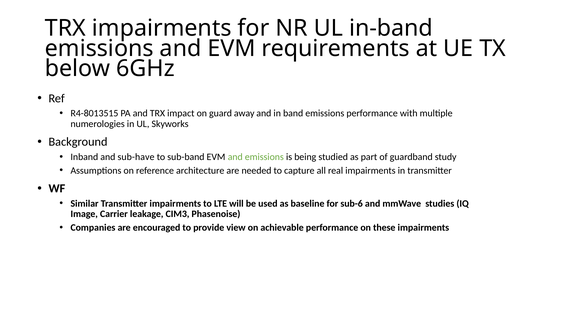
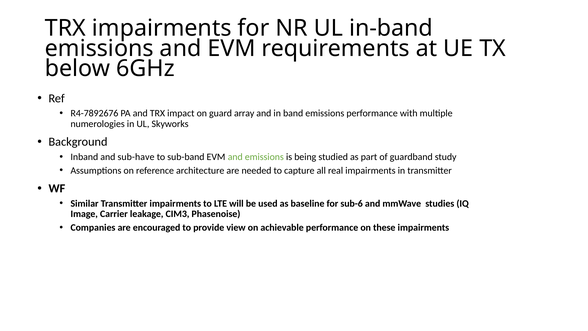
R4-8013515: R4-8013515 -> R4-7892676 (94, 113)
away: away -> array (244, 113)
